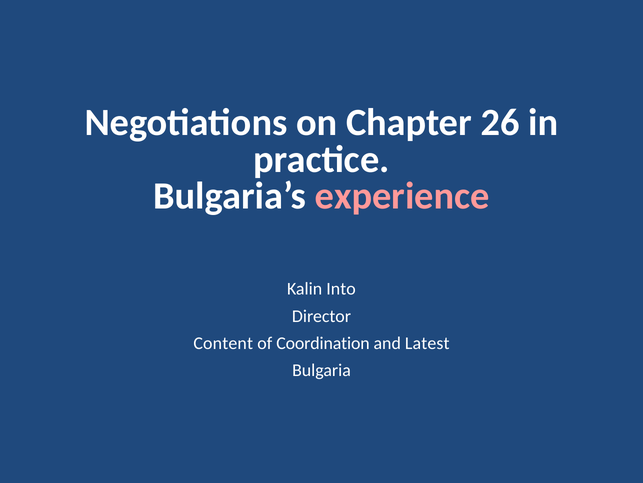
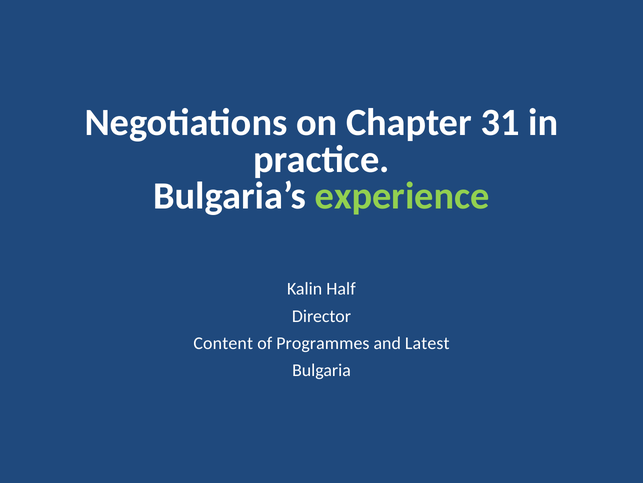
26: 26 -> 31 (500, 122)
experience colour: pink -> light green (402, 196)
Into: Into -> Half (341, 288)
Coordination: Coordination -> Programmes (323, 343)
